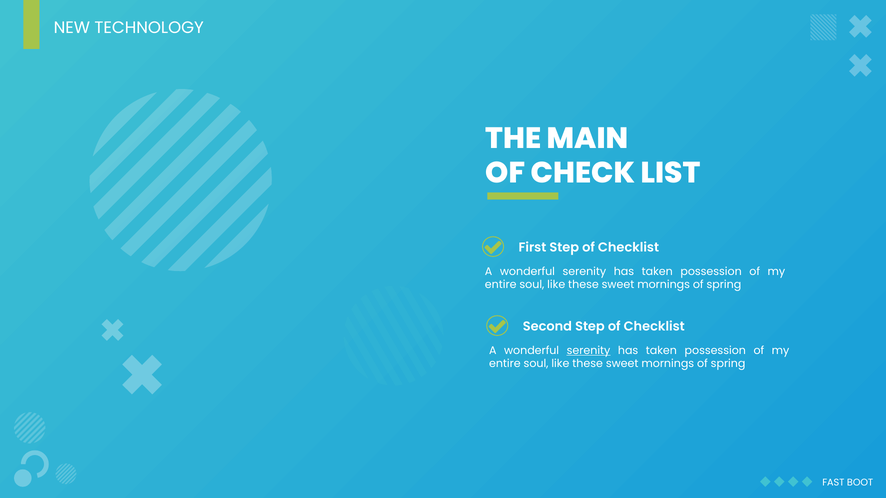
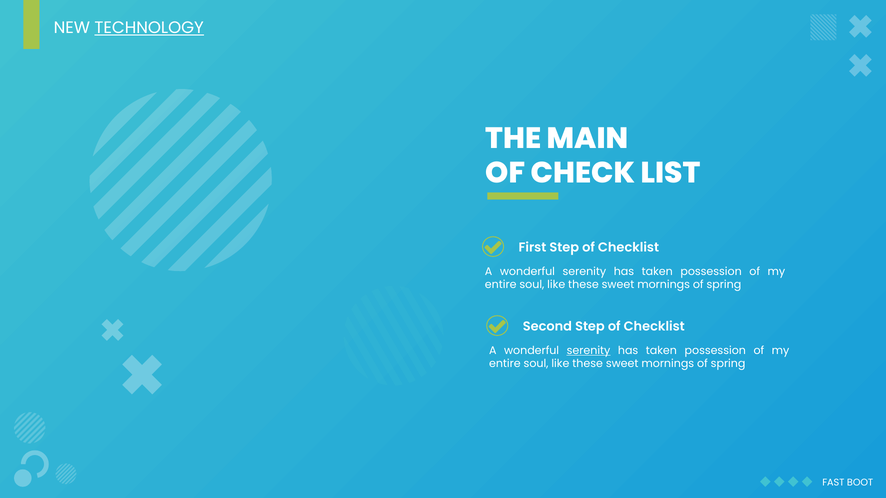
TECHNOLOGY underline: none -> present (149, 28)
